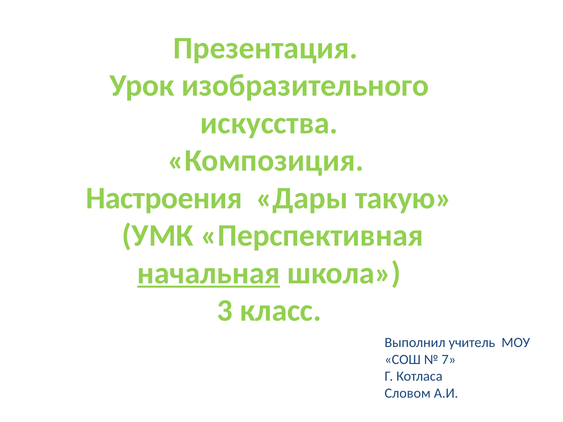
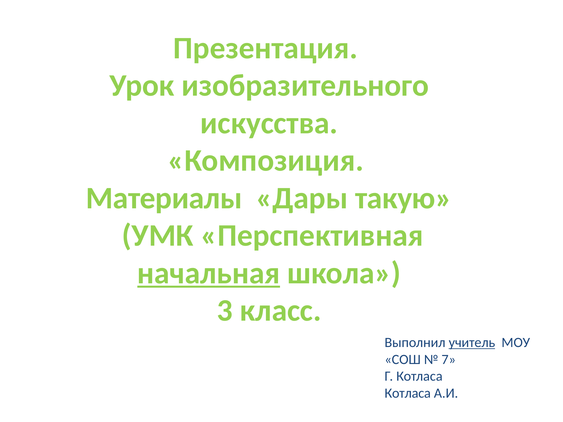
Настроения: Настроения -> Материалы (164, 198)
учитель underline: none -> present (472, 343)
Словом: Словом -> Котласа (408, 393)
